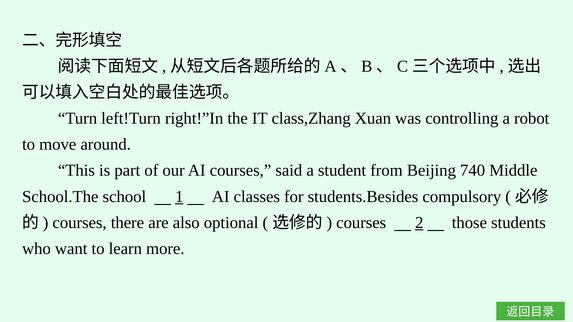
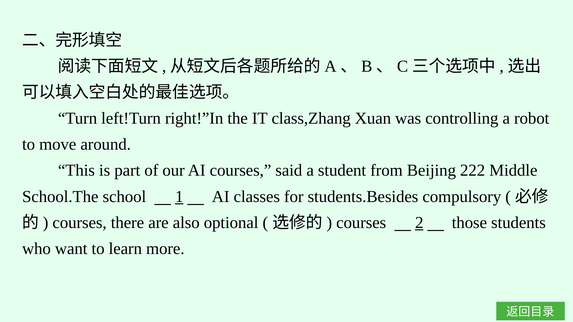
740: 740 -> 222 (473, 171)
